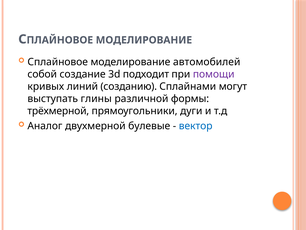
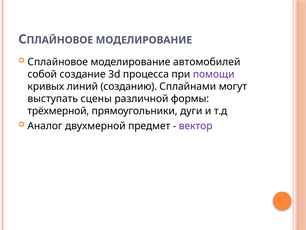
подходит: подходит -> процесса (146, 74)
глины: глины -> сцены (96, 99)
булевые: булевые -> предмет (149, 126)
вектор colour: blue -> purple (196, 126)
